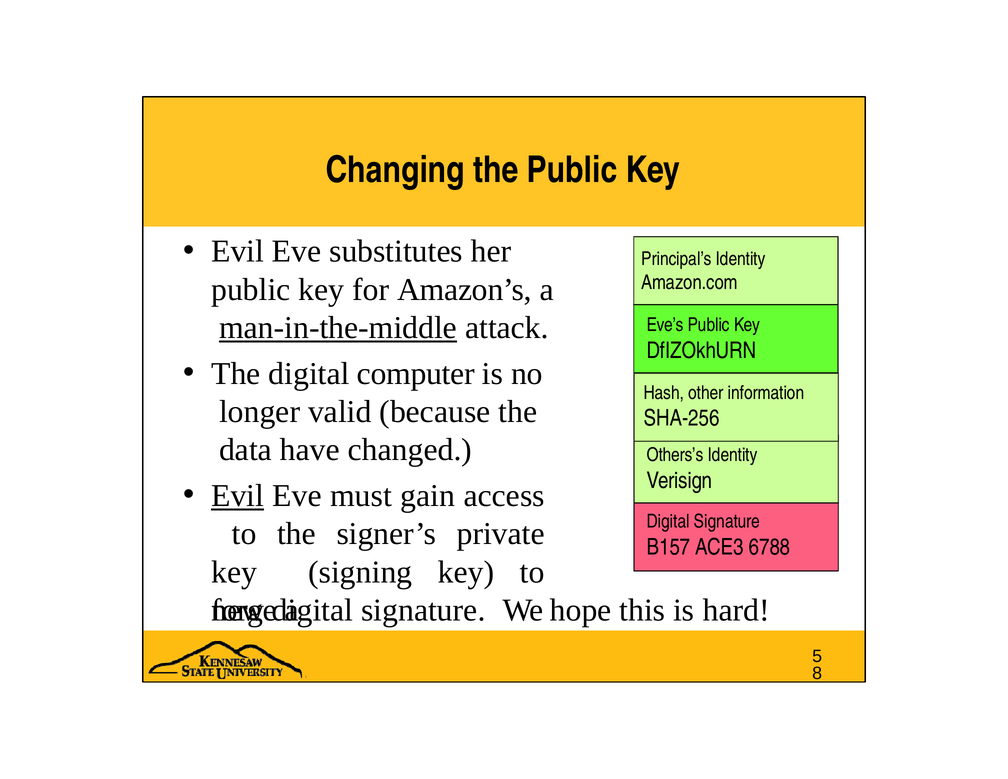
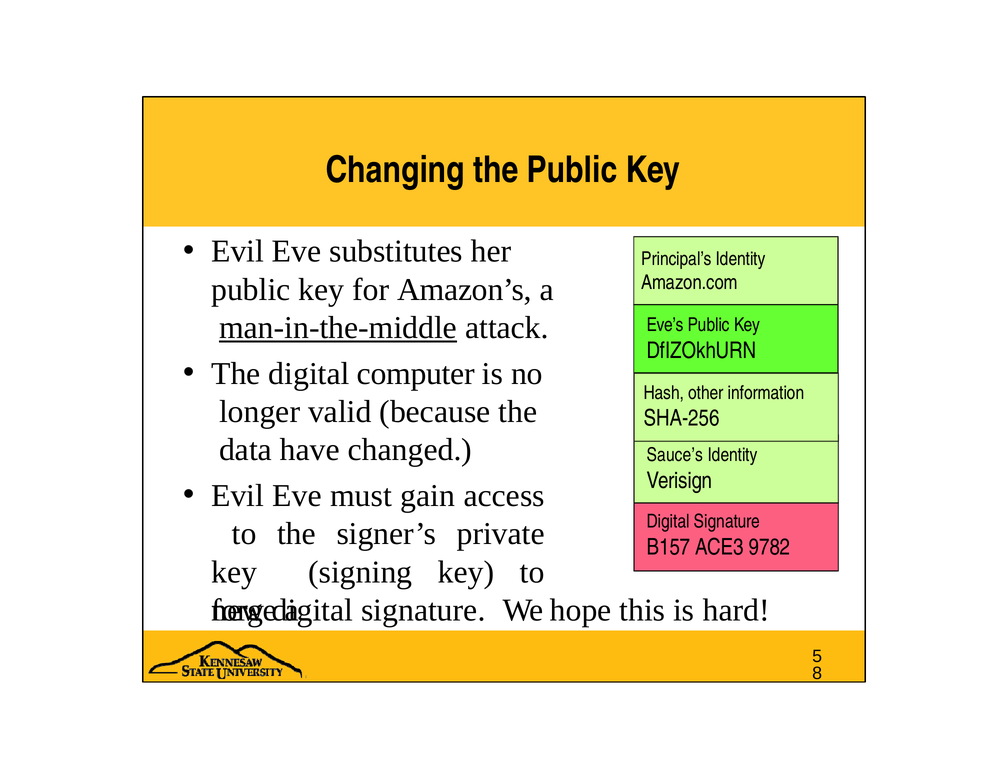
Others’s: Others’s -> Sauce’s (675, 455)
Evil underline: present -> none (238, 496)
6788: 6788 -> 9782 (770, 547)
